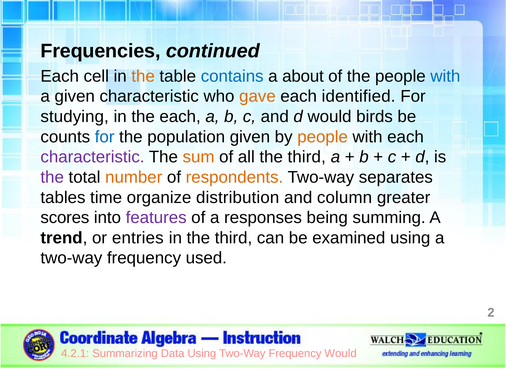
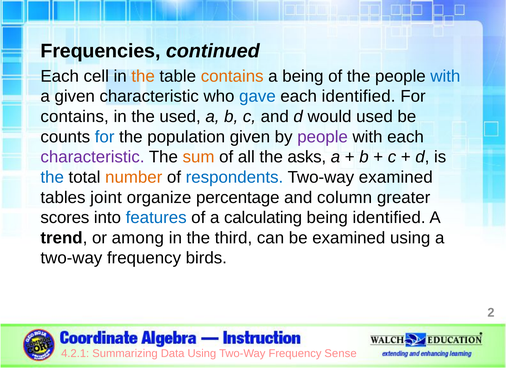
contains colour: blue -> orange (232, 76)
a about: about -> being (303, 76)
gave colour: orange -> blue (257, 97)
studying: studying -> contains (75, 117)
the each: each -> used (180, 117)
would birds: birds -> used (375, 117)
people colour: orange -> purple (323, 137)
all the third: third -> asks (307, 157)
the colour: purple -> blue (52, 177)
respondents colour: orange -> blue (234, 177)
Two-way separates: separates -> examined (396, 177)
time: time -> joint (106, 198)
distribution: distribution -> percentage (238, 198)
features colour: purple -> blue (156, 218)
responses: responses -> calculating (263, 218)
being summing: summing -> identified (389, 218)
entries: entries -> among (138, 238)
used: used -> birds (206, 258)
Frequency Would: Would -> Sense (341, 354)
